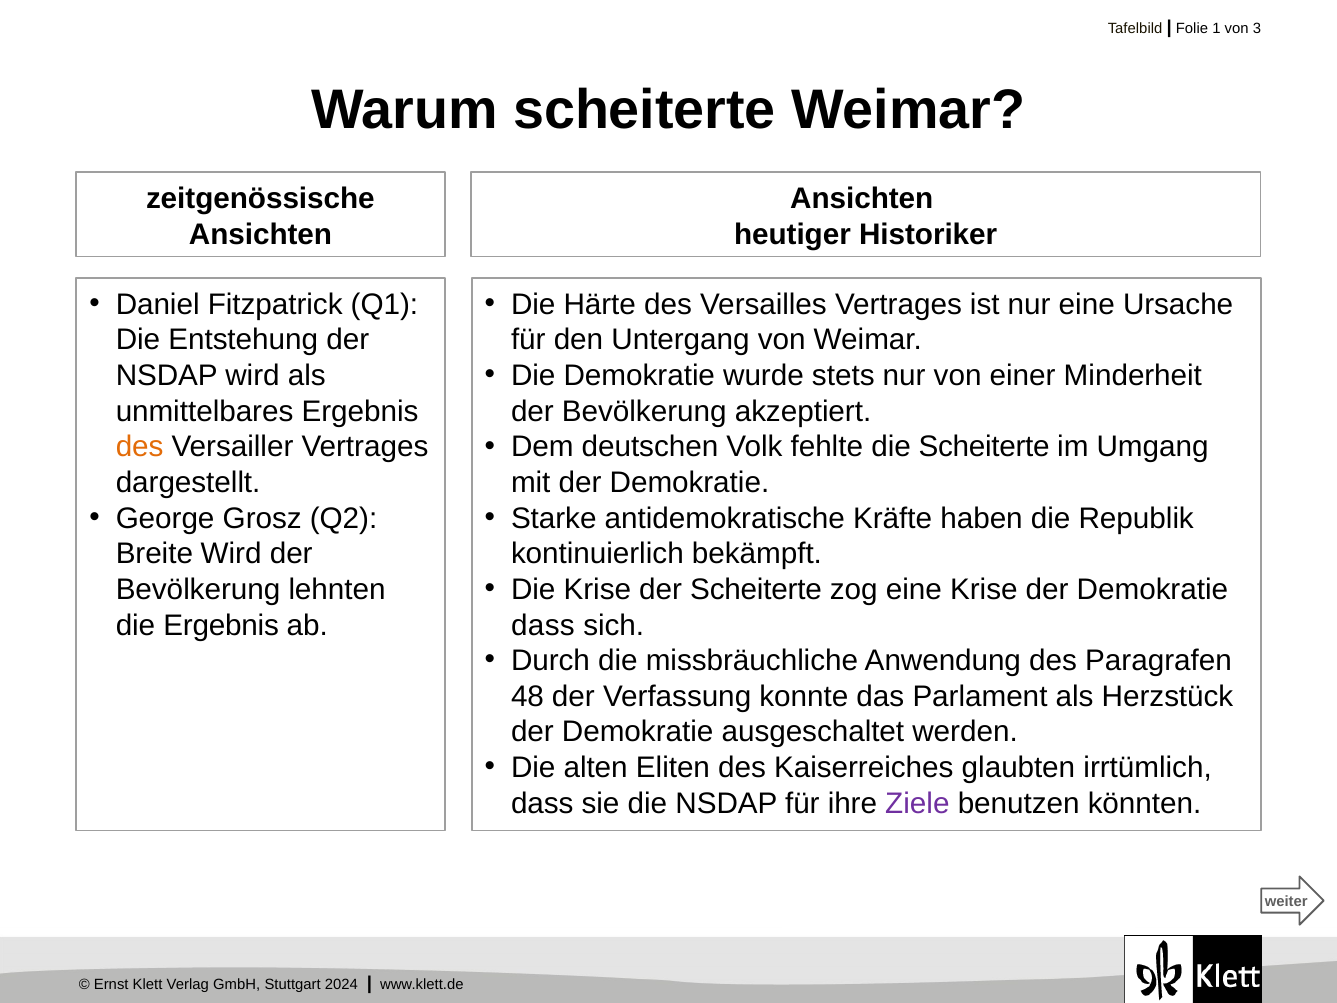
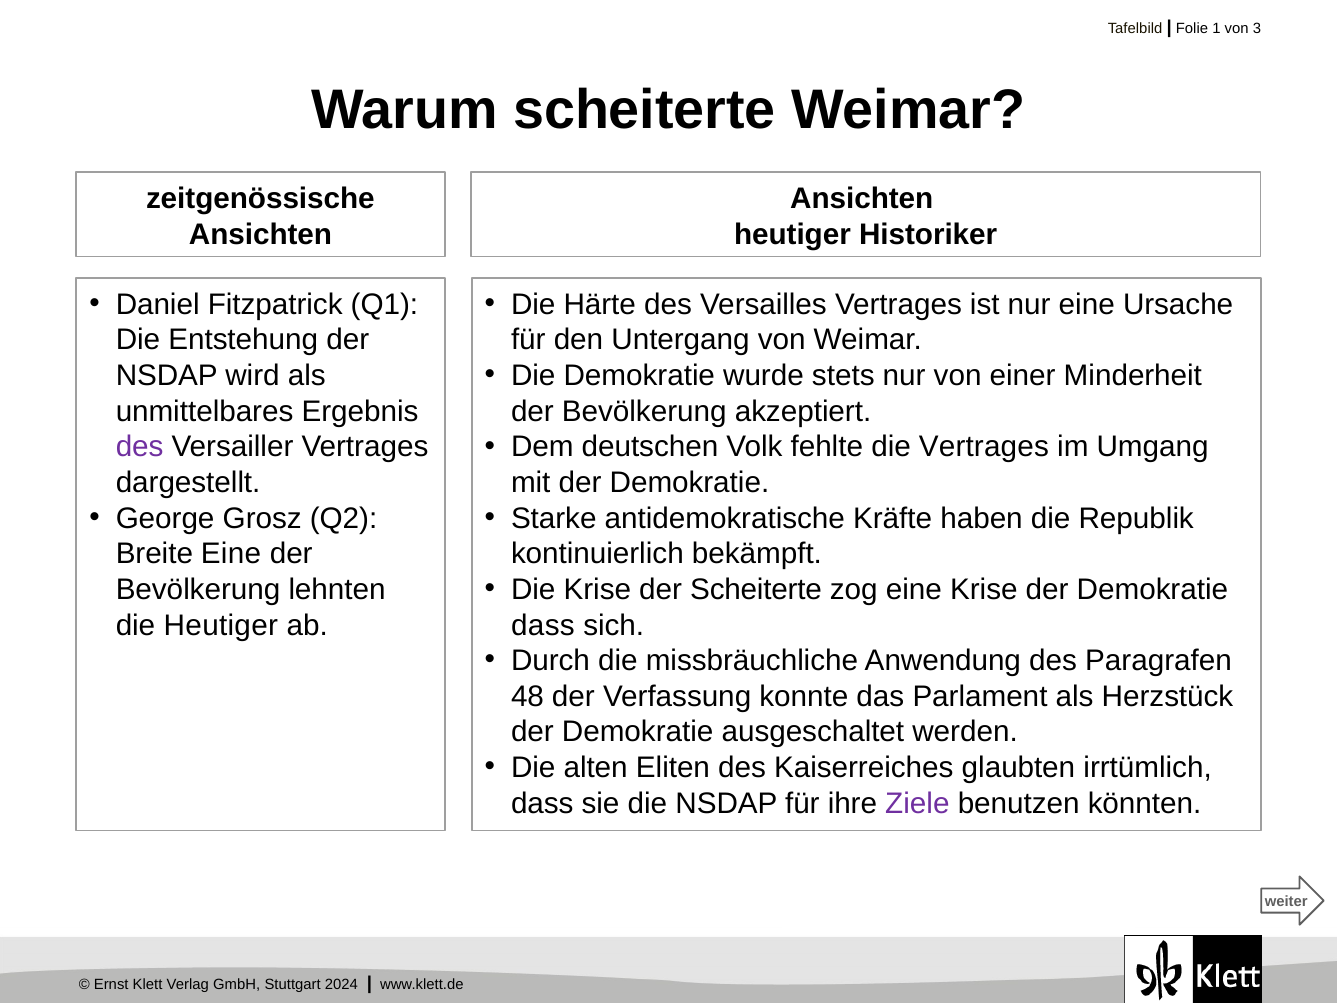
die Scheiterte: Scheiterte -> Vertrages (984, 447)
des colour: orange -> purple (140, 447)
Breite Wird: Wird -> Eine (231, 554)
die Ergebnis: Ergebnis -> Heutiger (221, 625)
